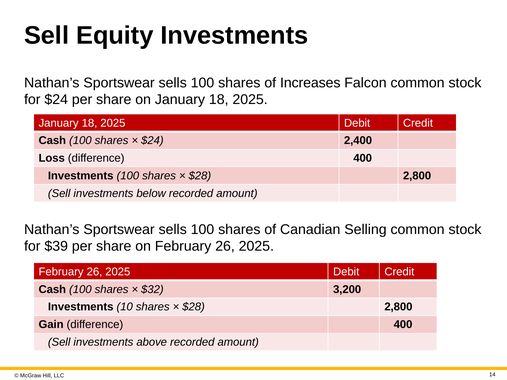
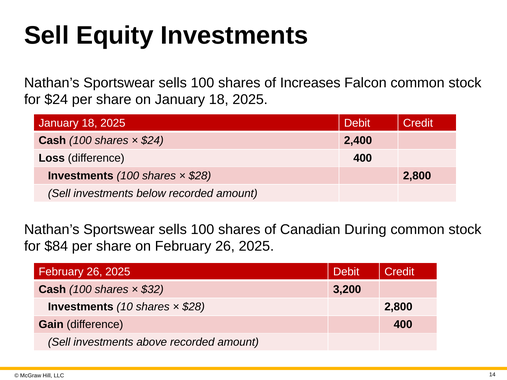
Selling: Selling -> During (365, 230)
$39: $39 -> $84 (56, 246)
